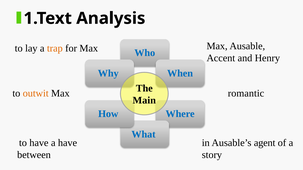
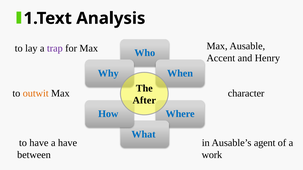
trap colour: orange -> purple (55, 48)
romantic: romantic -> character (246, 93)
Main: Main -> After (144, 101)
story: story -> work (212, 155)
